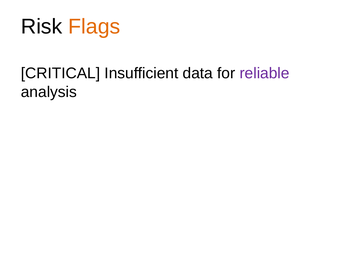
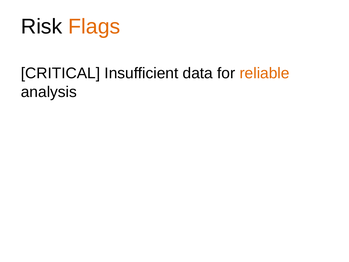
reliable colour: purple -> orange (265, 73)
